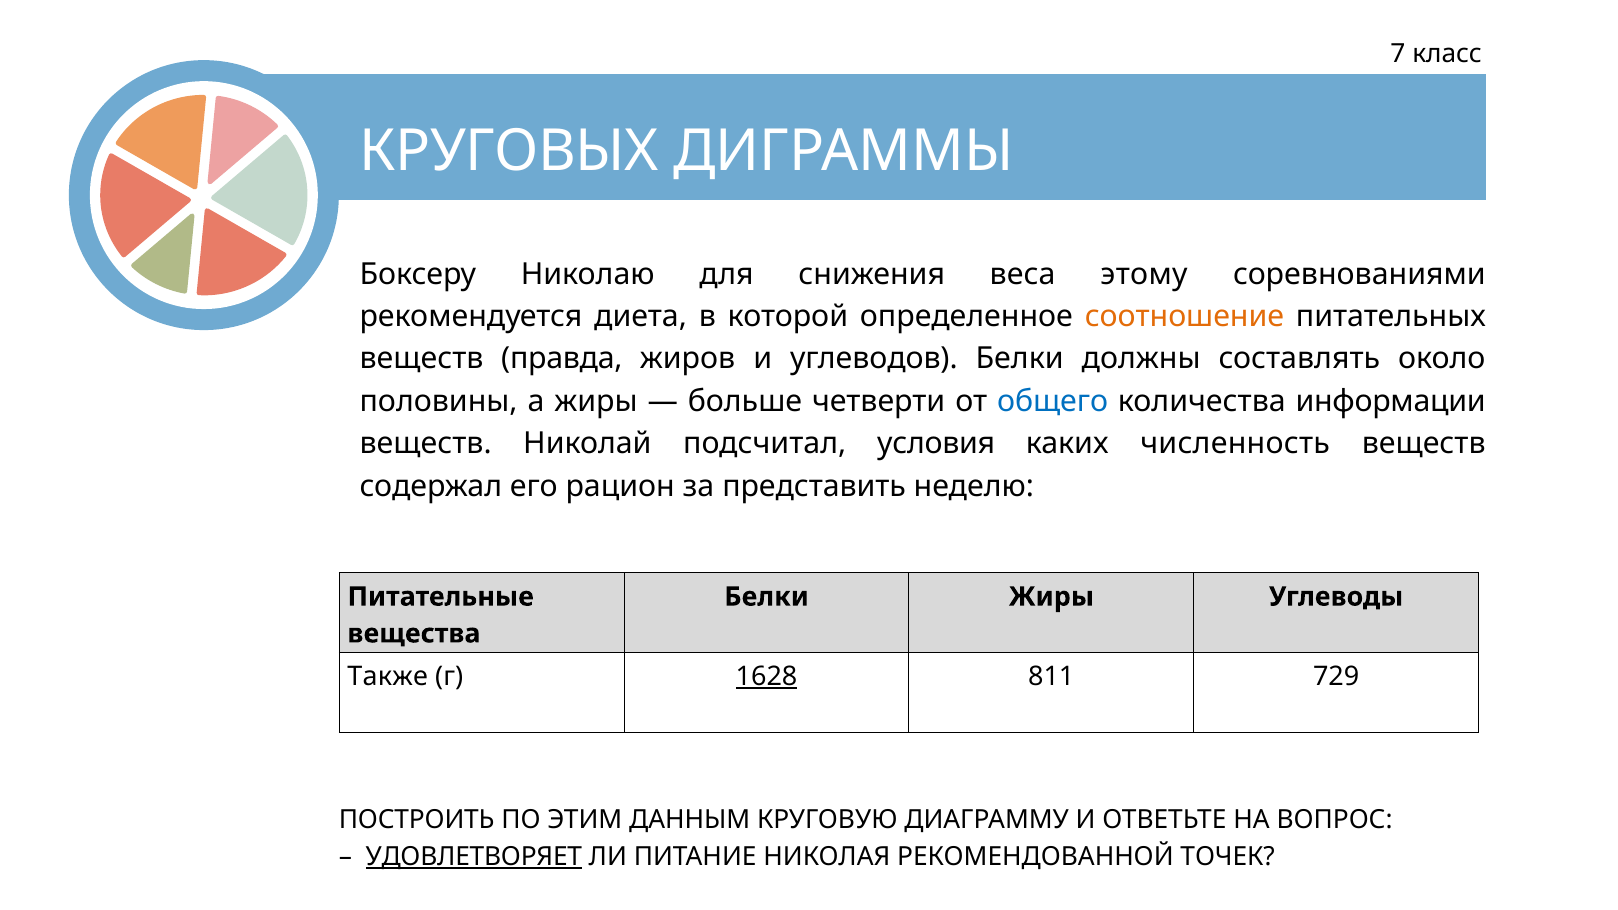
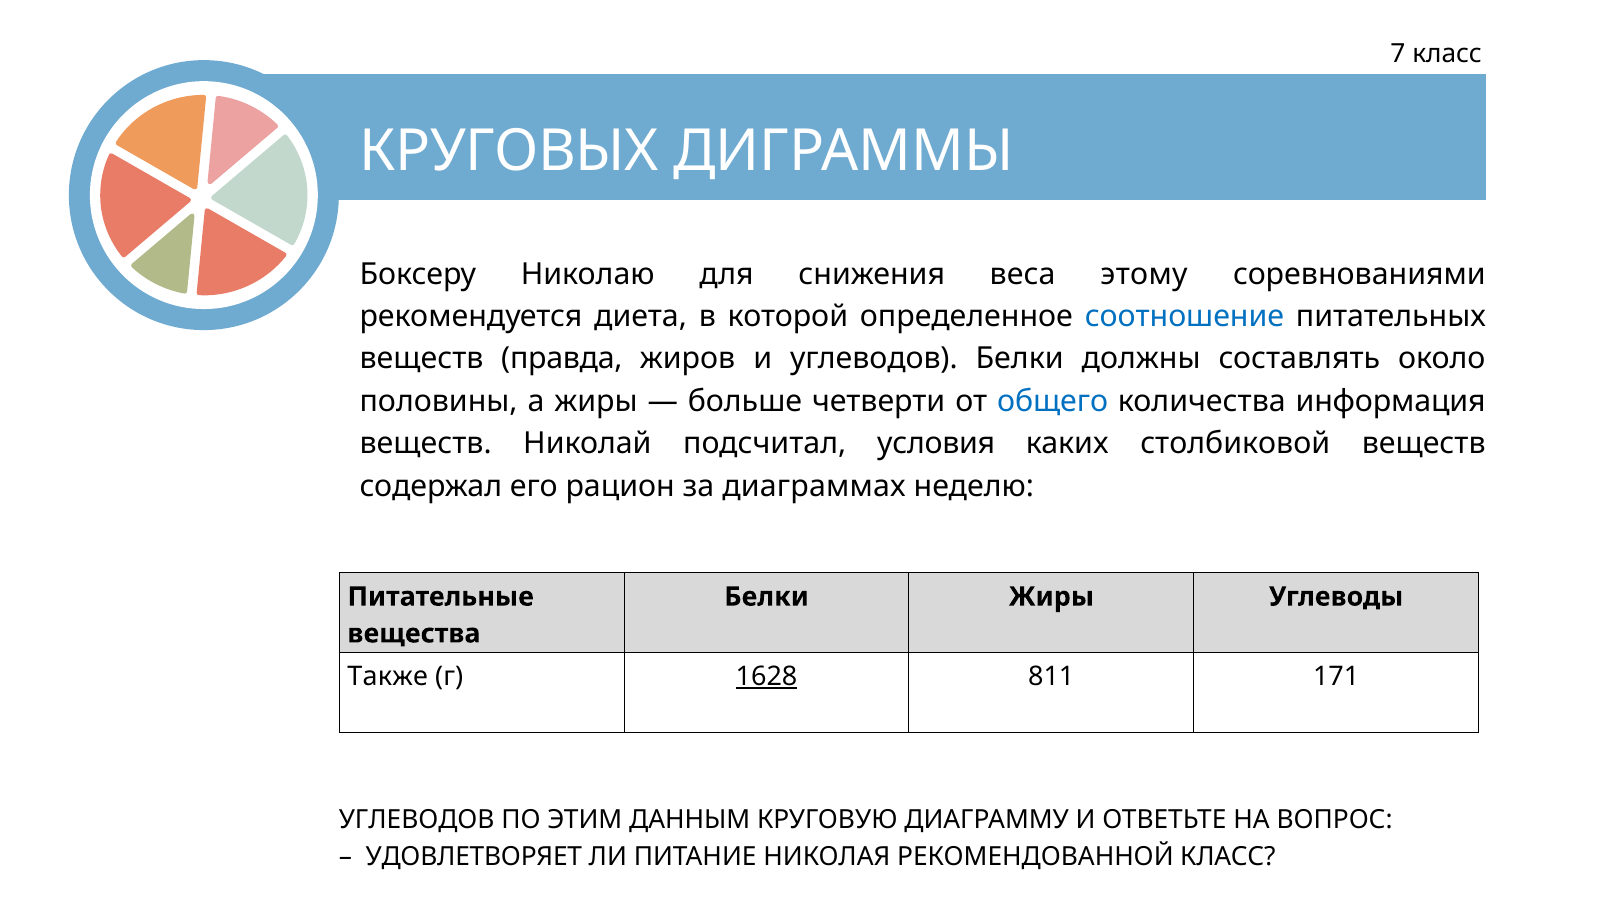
соотношение colour: orange -> blue (1184, 316)
информации: информации -> информация (1391, 401)
численность: численность -> столбиковой (1235, 444)
представить: представить -> диаграммах (814, 486)
729: 729 -> 171 (1336, 677)
ПОСТРОИТЬ: ПОСТРОИТЬ -> УГЛЕВОДОВ (417, 820)
УДОВЛЕТВОРЯЕТ underline: present -> none (474, 857)
РЕКОМЕНДОВАННОЙ ТОЧЕК: ТОЧЕК -> КЛАСС (1228, 857)
